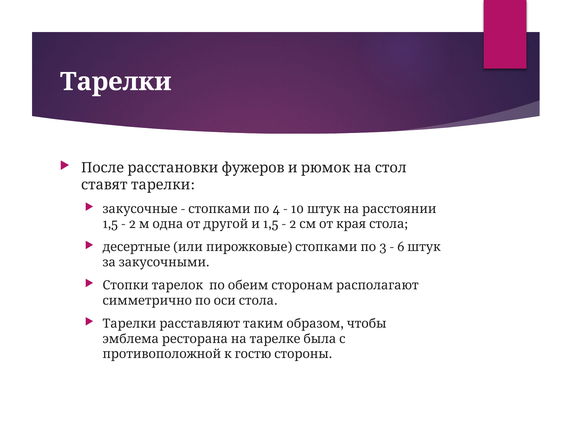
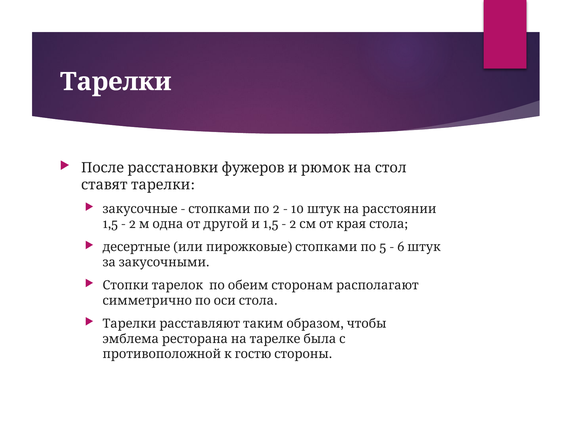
4: 4 -> 2 (276, 209)
3: 3 -> 5 (383, 247)
